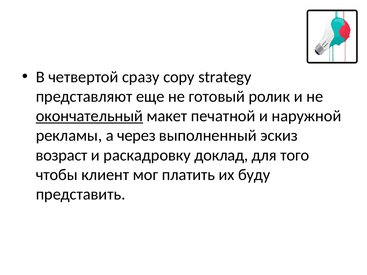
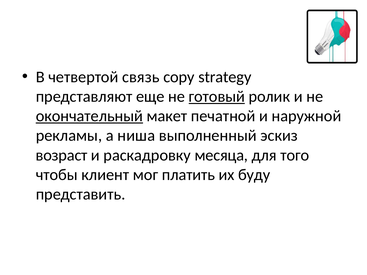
сразу: сразу -> связь (141, 77)
готовый underline: none -> present (217, 97)
через: через -> ниша (136, 136)
доклад: доклад -> месяца (221, 155)
